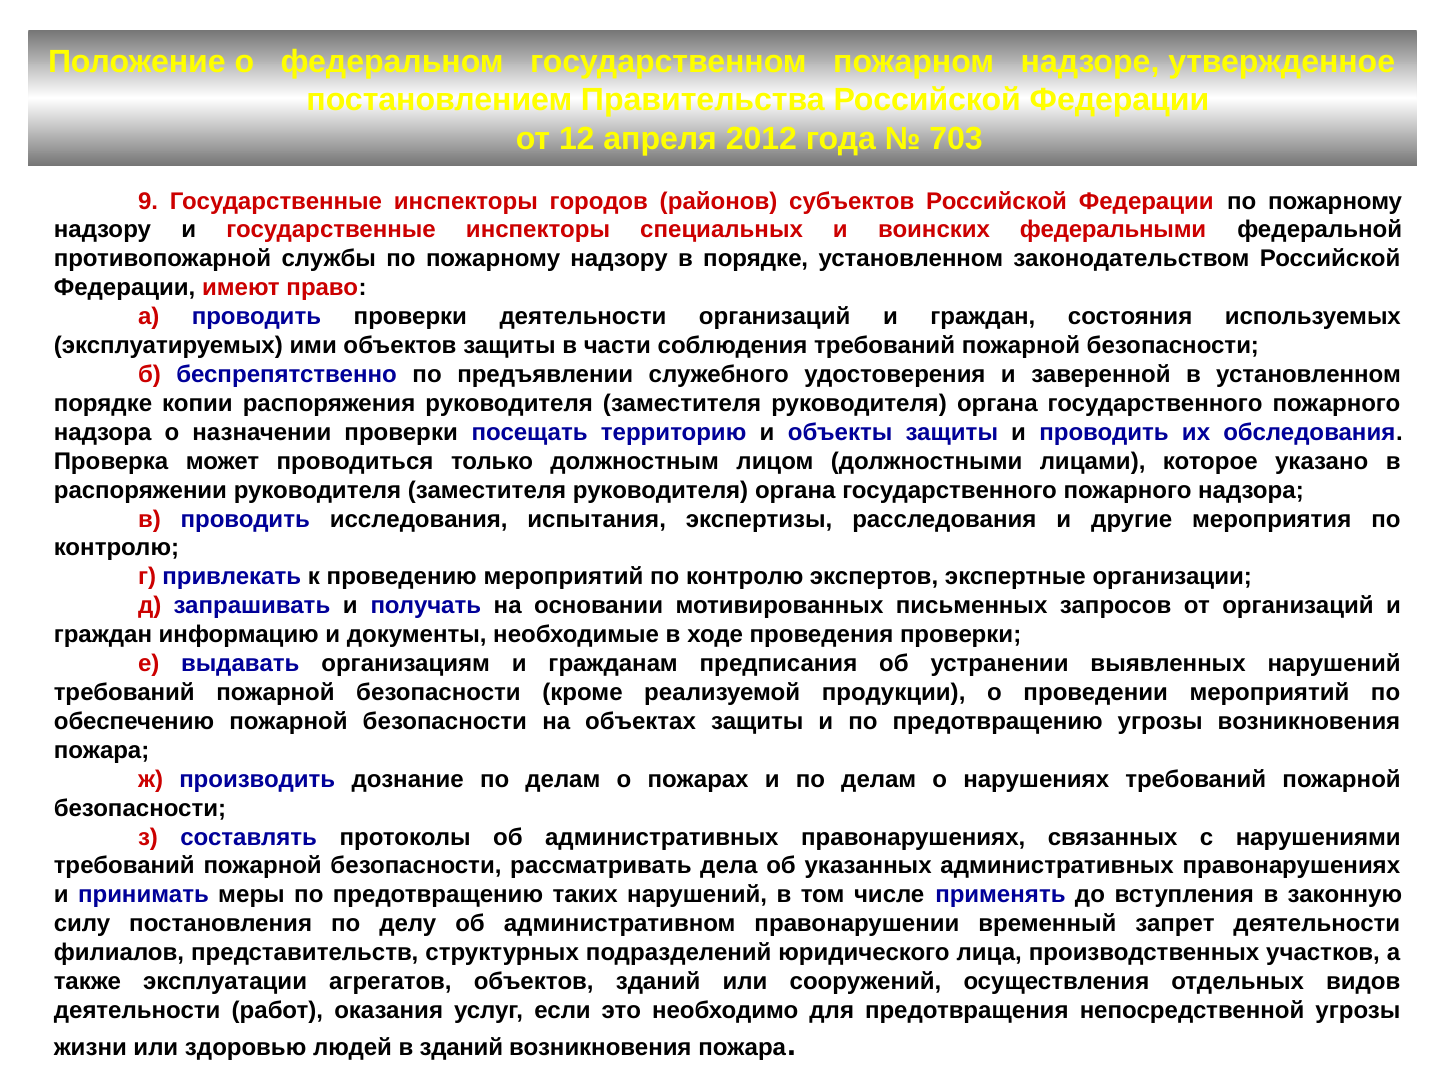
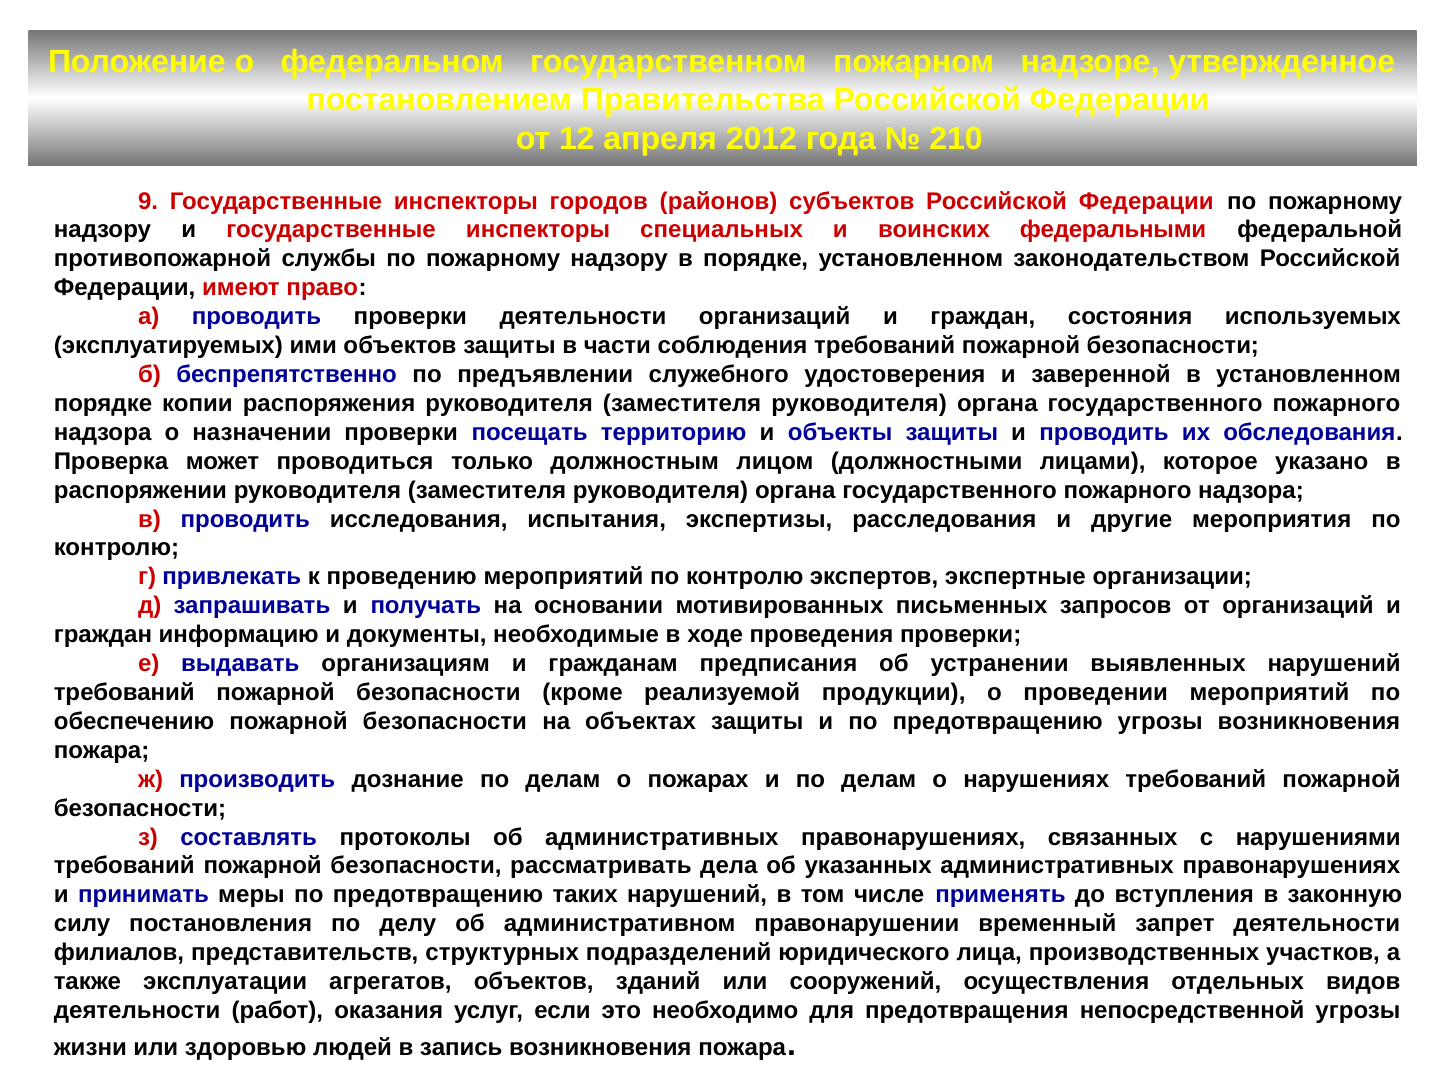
703: 703 -> 210 (956, 139)
в зданий: зданий -> запись (461, 1047)
